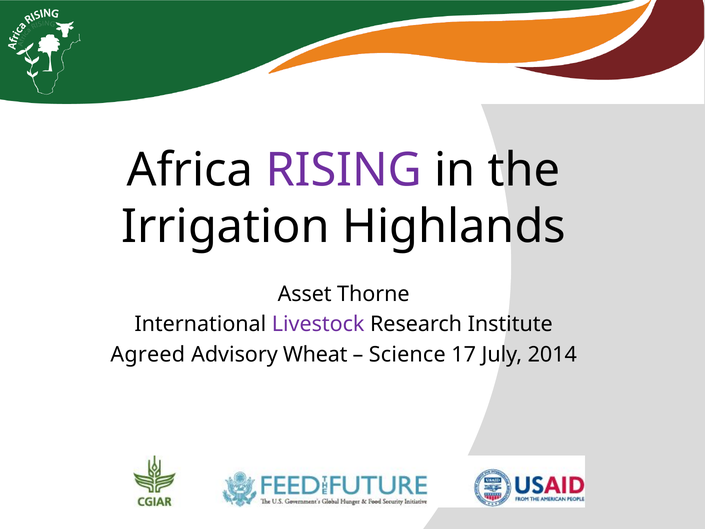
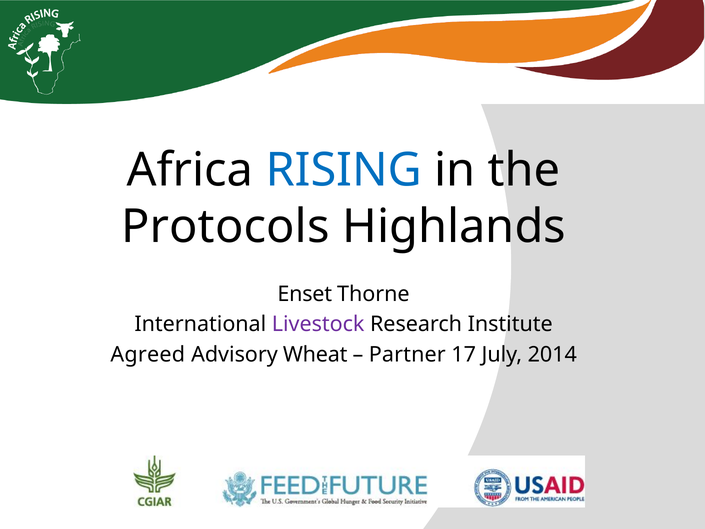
RISING colour: purple -> blue (344, 170)
Irrigation: Irrigation -> Protocols (225, 226)
Asset: Asset -> Enset (305, 294)
Science: Science -> Partner (407, 354)
